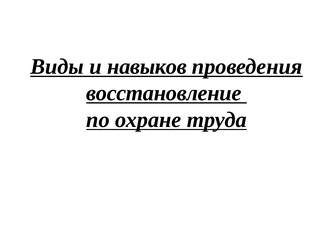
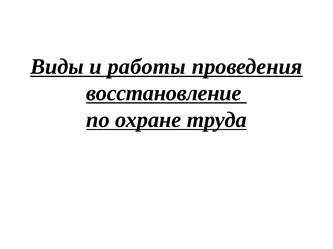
навыков: навыков -> работы (147, 67)
